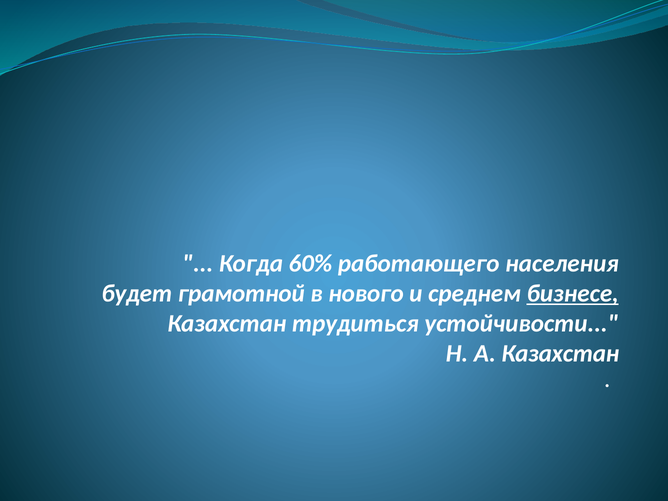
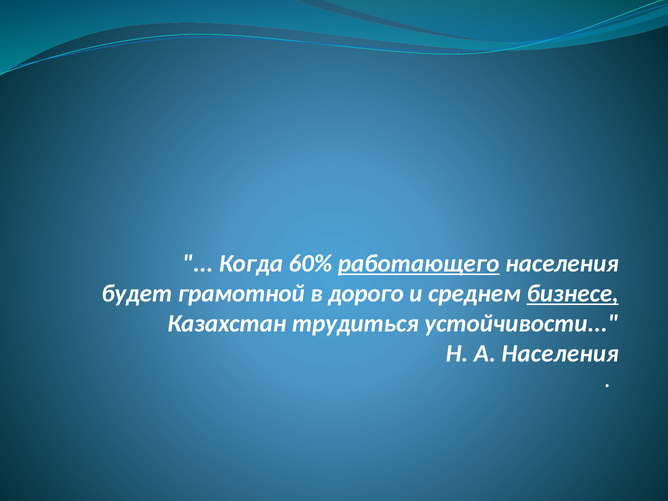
работающего underline: none -> present (419, 263)
нового: нового -> дорого (366, 293)
А Казахстан: Казахстан -> Населения (560, 354)
